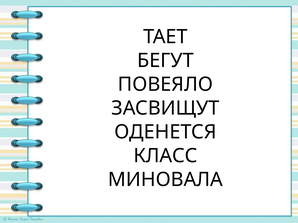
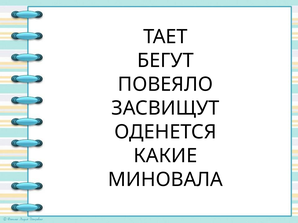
КЛАСС: КЛАСС -> КАКИЕ (165, 156)
